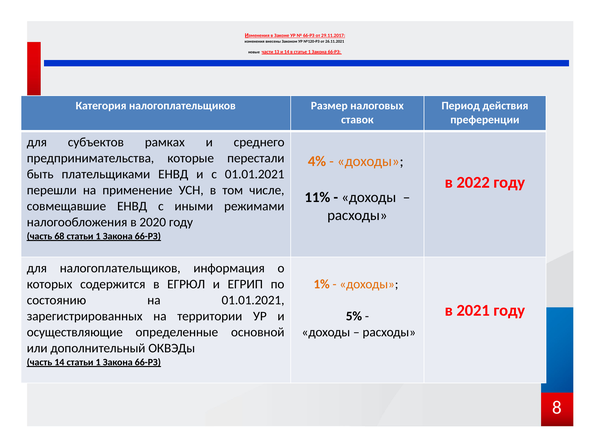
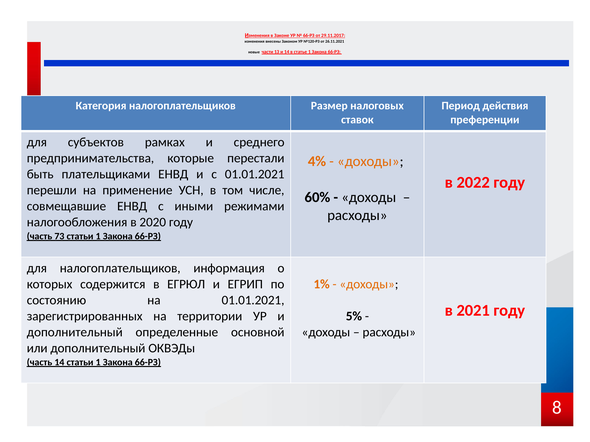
11%: 11% -> 60% (317, 197)
68: 68 -> 73 (59, 237)
осуществляющие: осуществляющие -> дополнительный (75, 333)
